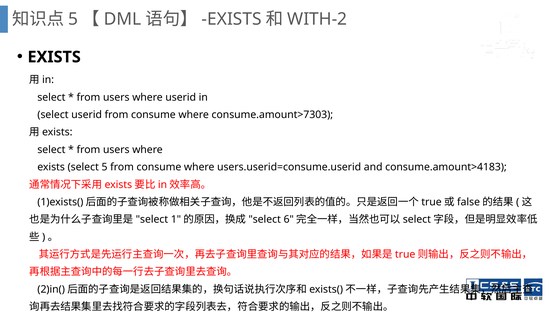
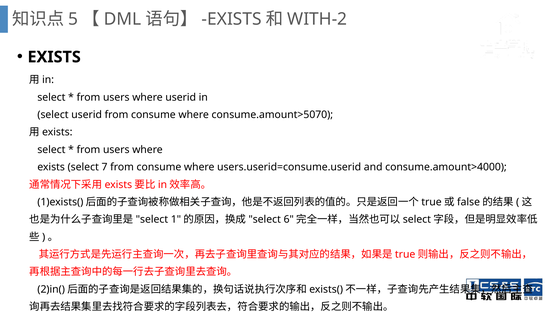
consume.amount>7303: consume.amount>7303 -> consume.amount>5070 (272, 115)
select 5: 5 -> 7 (105, 167)
consume.amount>4183: consume.amount>4183 -> consume.amount>4000 (446, 167)
